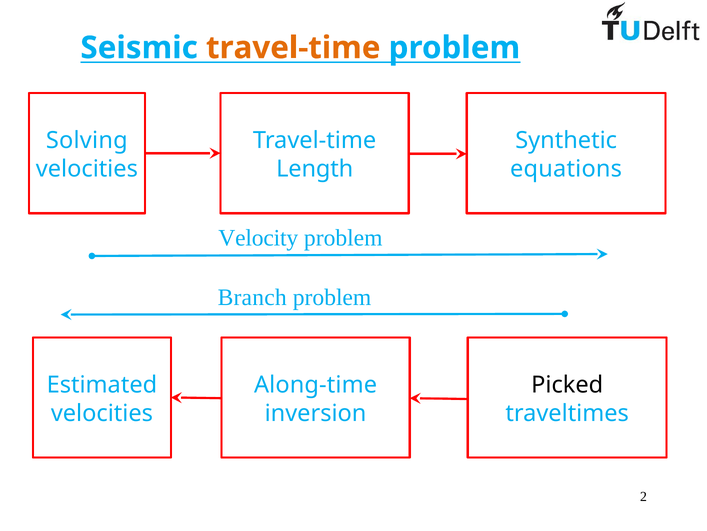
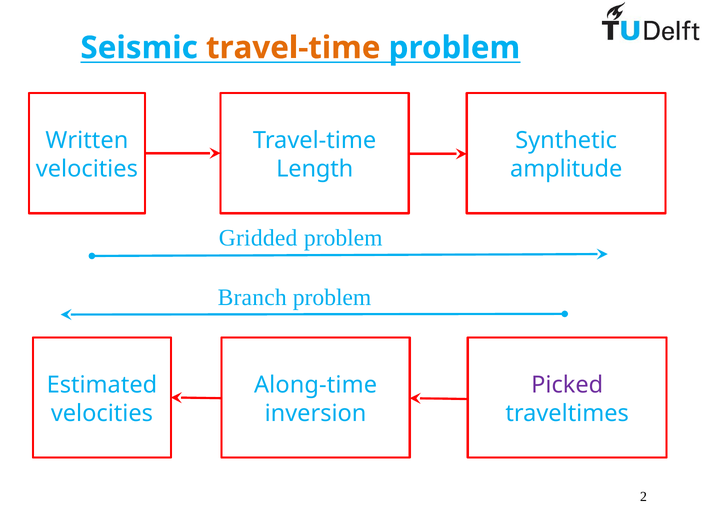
Solving: Solving -> Written (87, 140)
equations: equations -> amplitude (566, 169)
Velocity: Velocity -> Gridded (258, 237)
Picked colour: black -> purple (567, 384)
